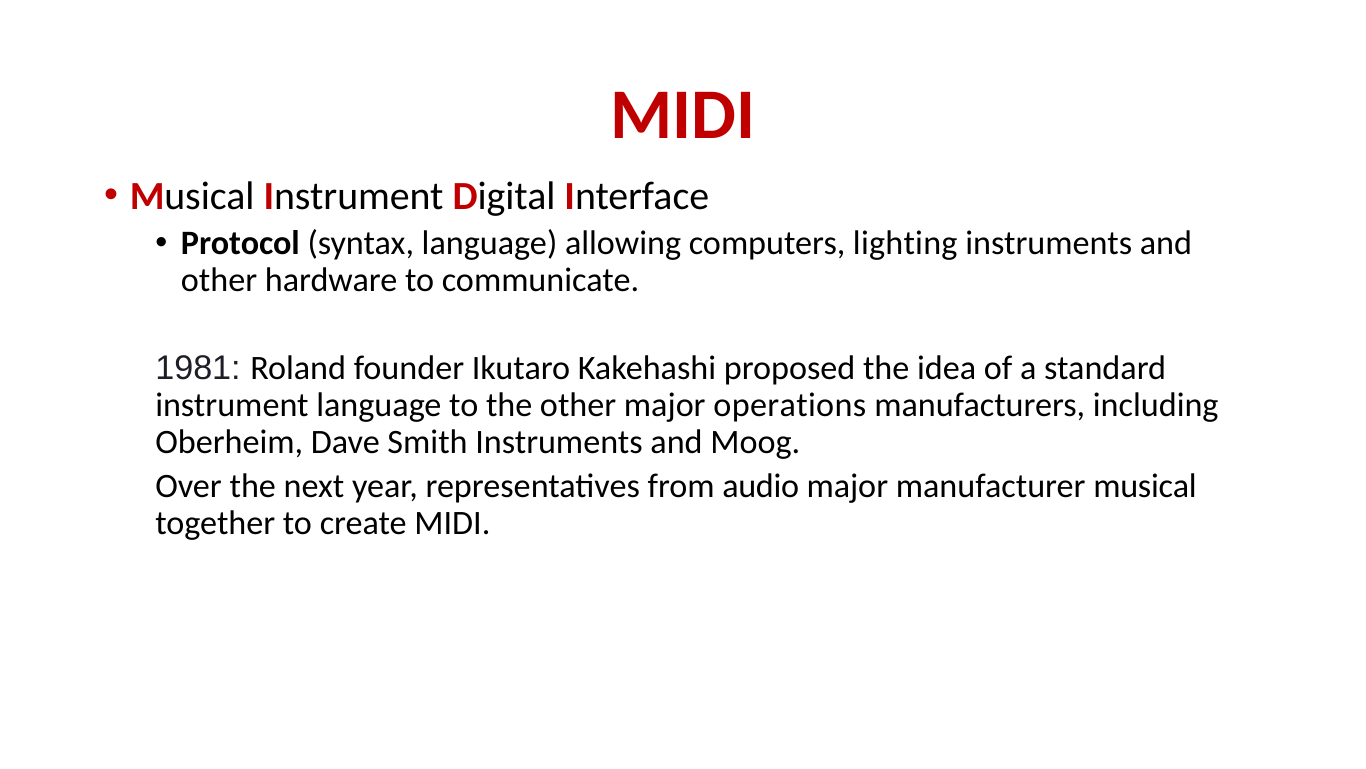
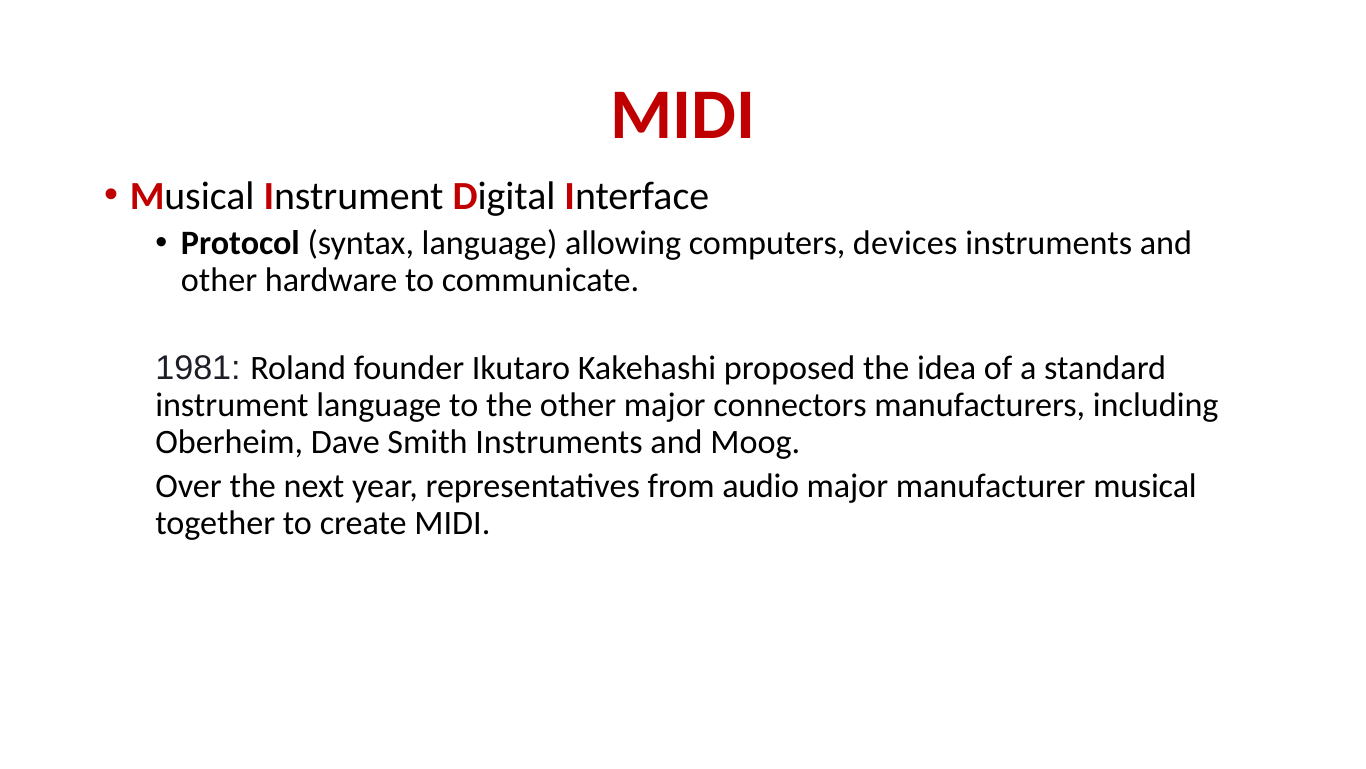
lighting: lighting -> devices (905, 243)
operations: operations -> connectors (790, 405)
